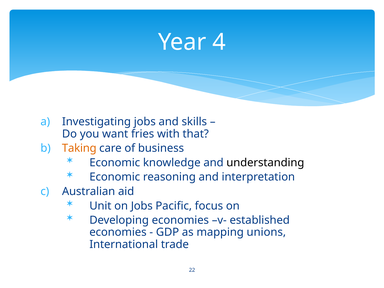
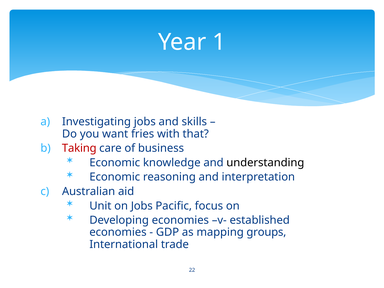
4: 4 -> 1 (219, 42)
Taking colour: orange -> red (79, 148)
unions: unions -> groups (266, 232)
